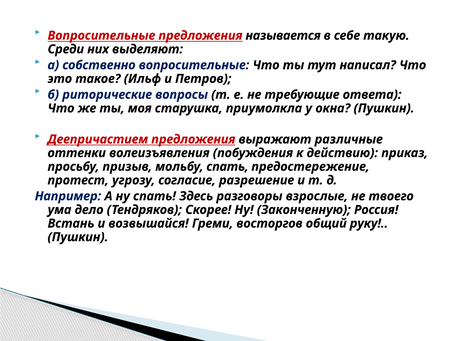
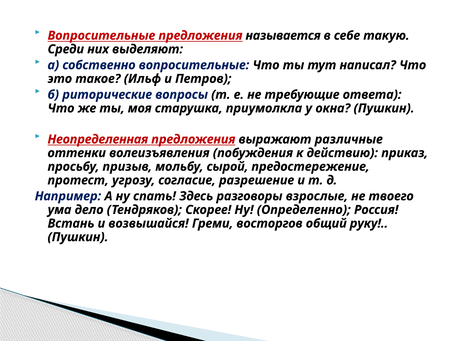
Деепричастием: Деепричастием -> Неопределенная (98, 139)
мольбу спать: спать -> сырой (227, 167)
Законченную: Законченную -> Определенно (304, 210)
